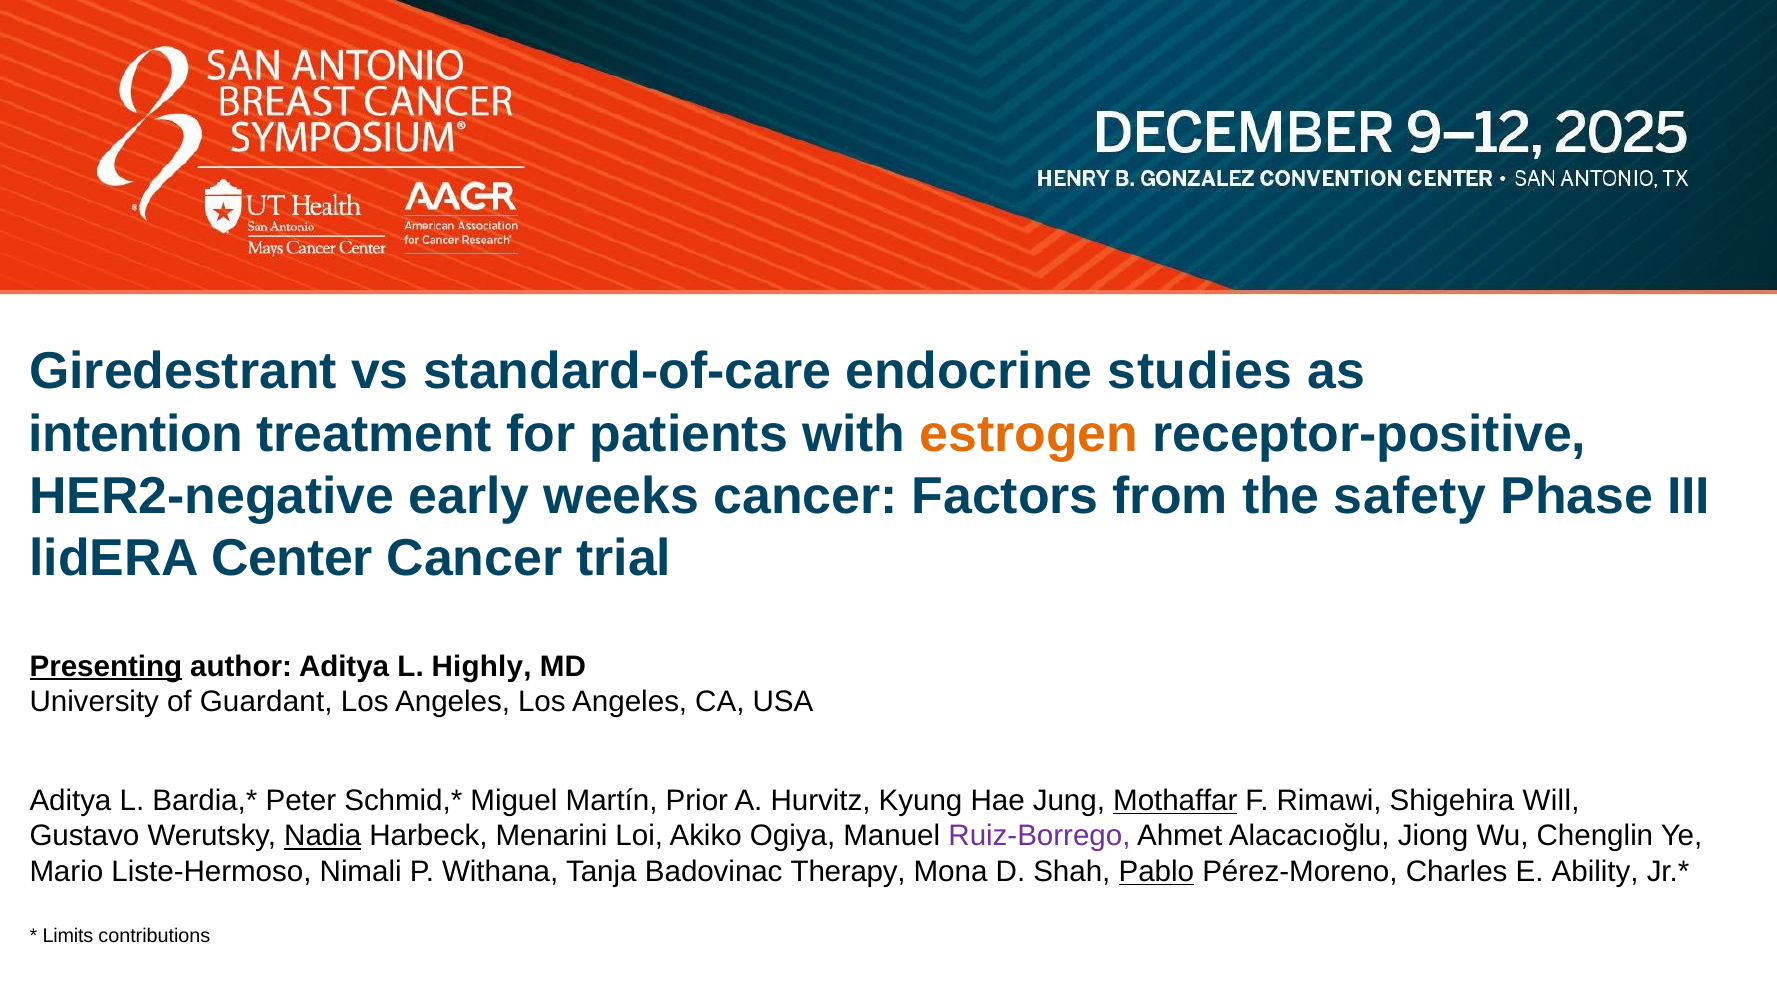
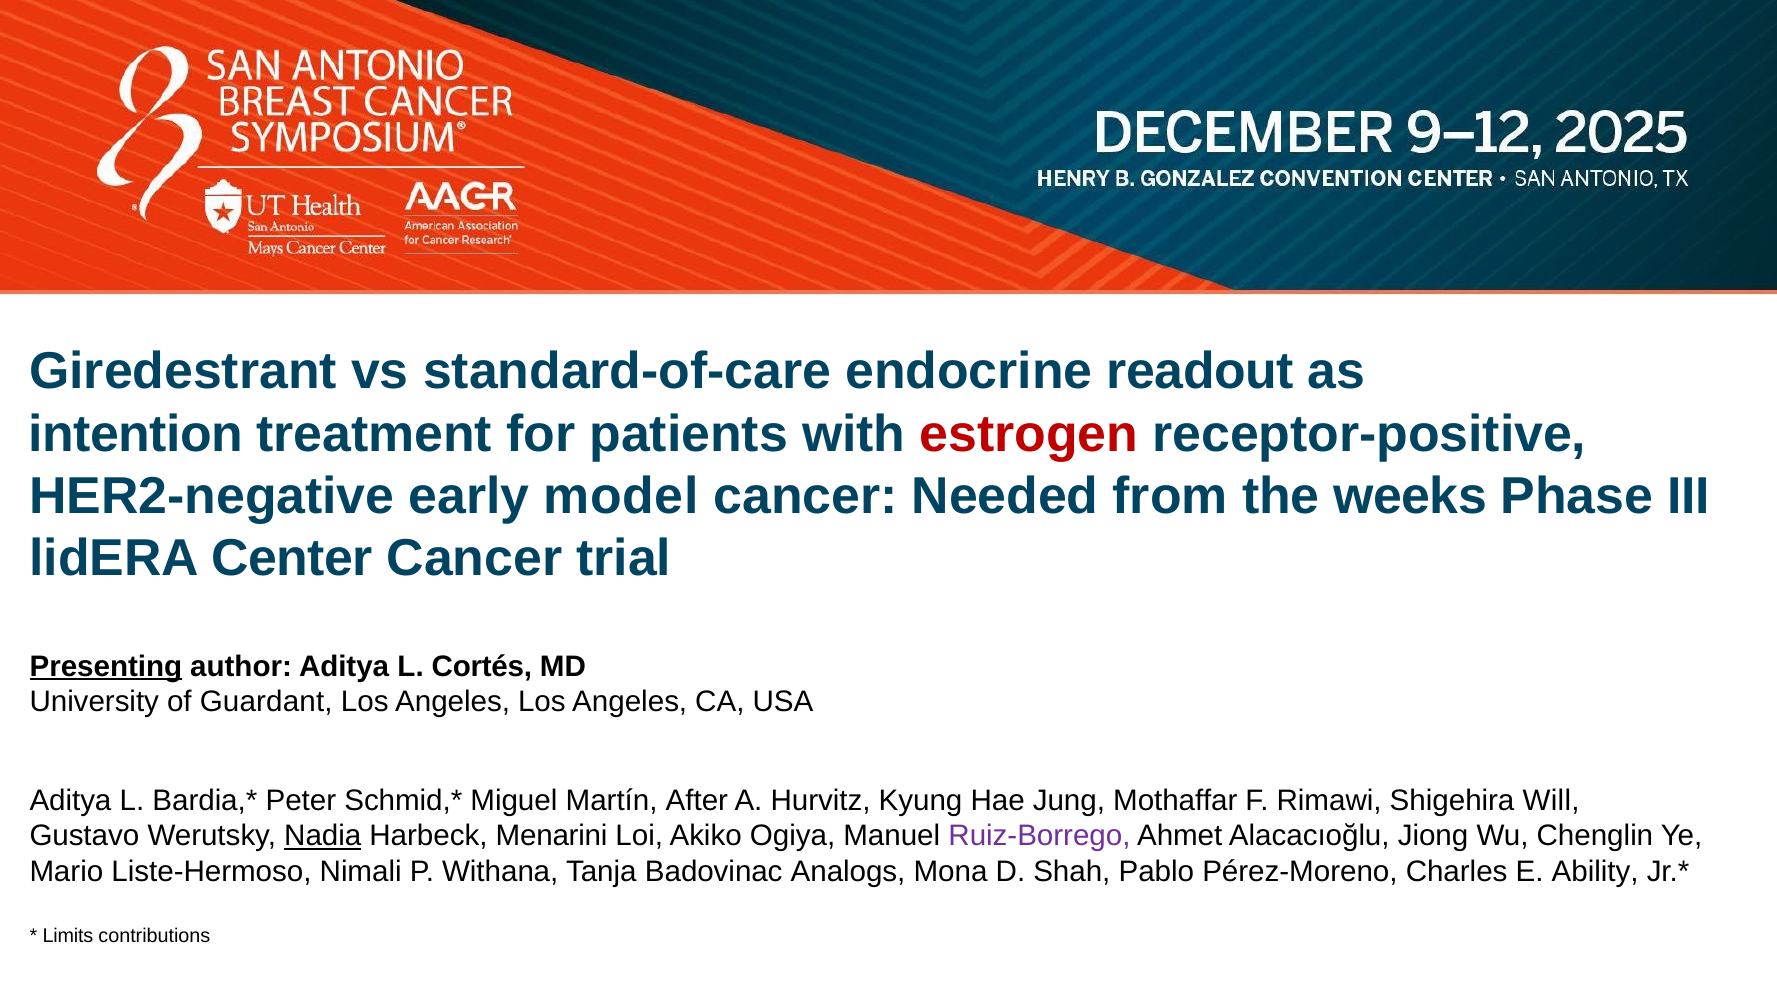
studies: studies -> readout (1200, 372)
estrogen colour: orange -> red (1029, 434)
weeks: weeks -> model (621, 496)
Factors: Factors -> Needed (1005, 496)
safety: safety -> weeks (1410, 496)
Highly: Highly -> Cortés (482, 666)
Prior: Prior -> After (697, 800)
Mothaffar underline: present -> none (1175, 800)
Therapy: Therapy -> Analogs (848, 871)
Pablo underline: present -> none (1156, 871)
